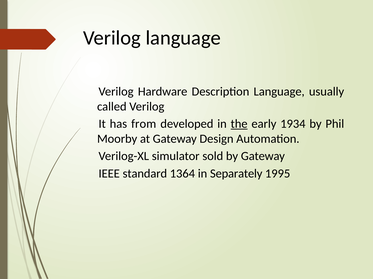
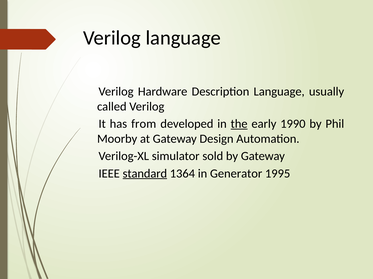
1934: 1934 -> 1990 (293, 124)
standard underline: none -> present (145, 174)
Separately: Separately -> Generator (236, 174)
